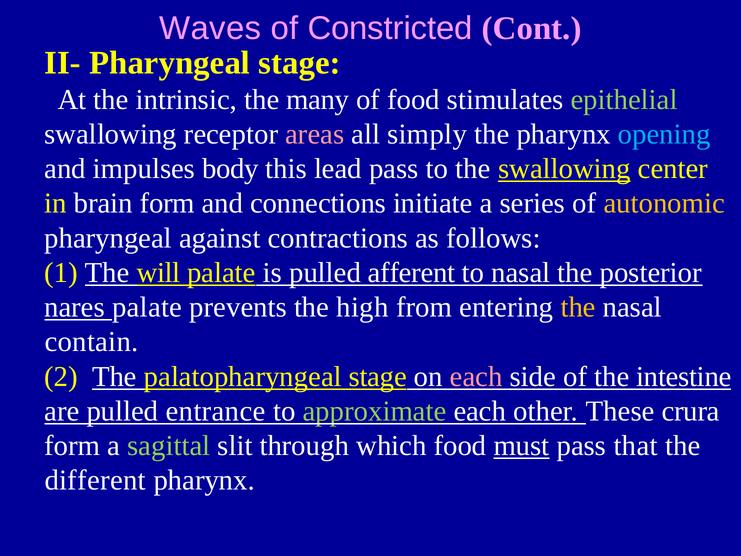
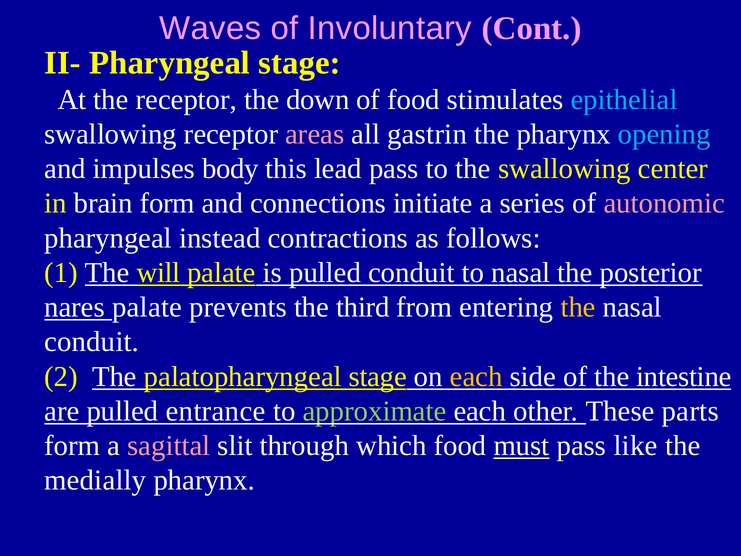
Constricted: Constricted -> Involuntary (390, 28)
the intrinsic: intrinsic -> receptor (186, 100)
many: many -> down (318, 100)
epithelial colour: light green -> light blue (624, 100)
simply: simply -> gastrin (427, 134)
swallowing underline: present -> none (564, 169)
autonomic colour: yellow -> pink (664, 203)
against: against -> instead (220, 238)
pulled afferent: afferent -> conduit (411, 273)
high: high -> third (363, 307)
contain: contain -> conduit (92, 342)
each colour: pink -> yellow (476, 376)
crura: crura -> parts (690, 411)
sagittal colour: light green -> pink (169, 446)
that: that -> like (636, 446)
different: different -> medially (95, 480)
